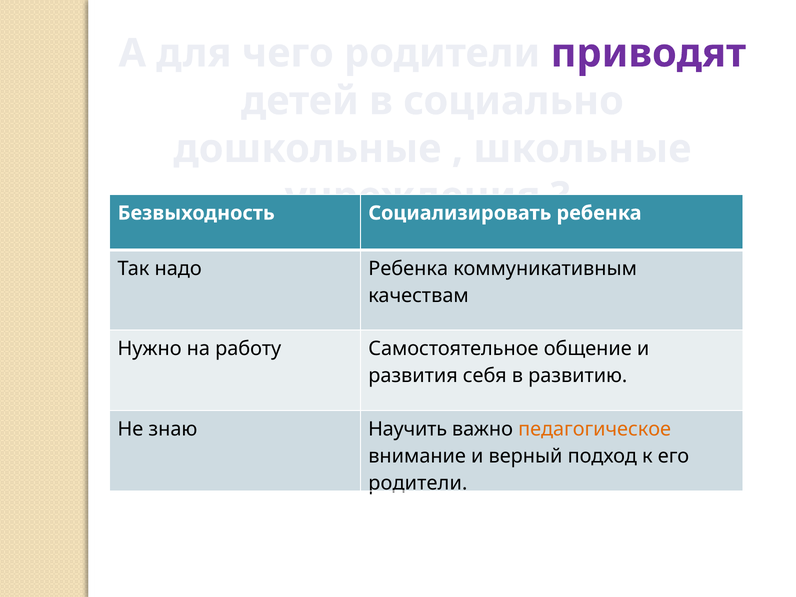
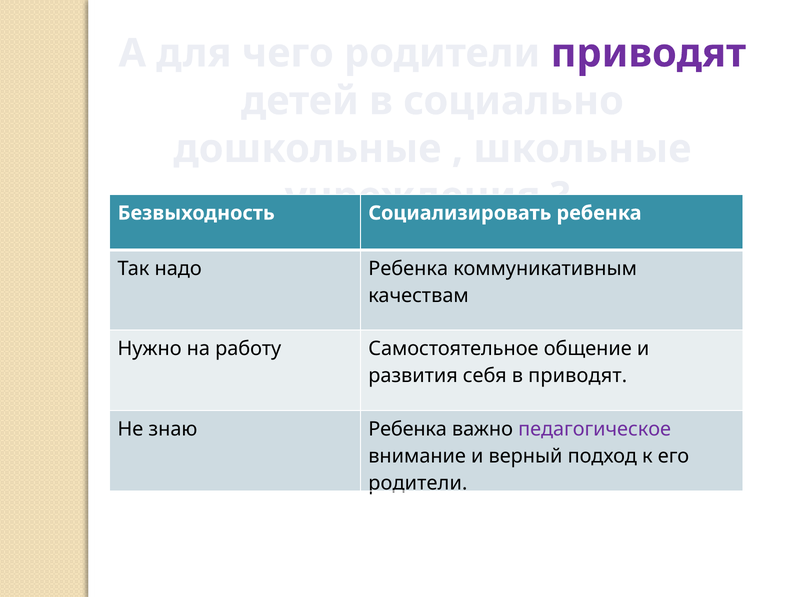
в развитию: развитию -> приводят (578, 376)
знаю Научить: Научить -> Ребенка (408, 429)
педагогическое colour: orange -> purple (595, 429)
